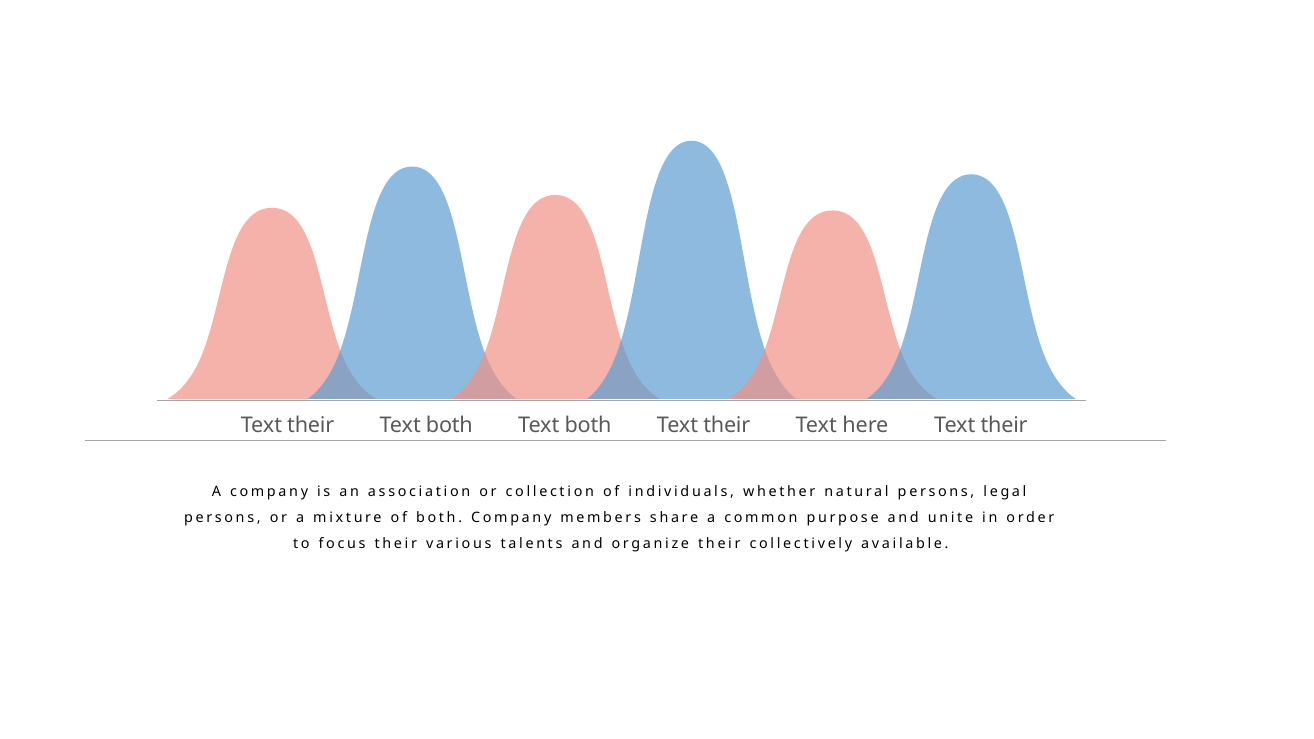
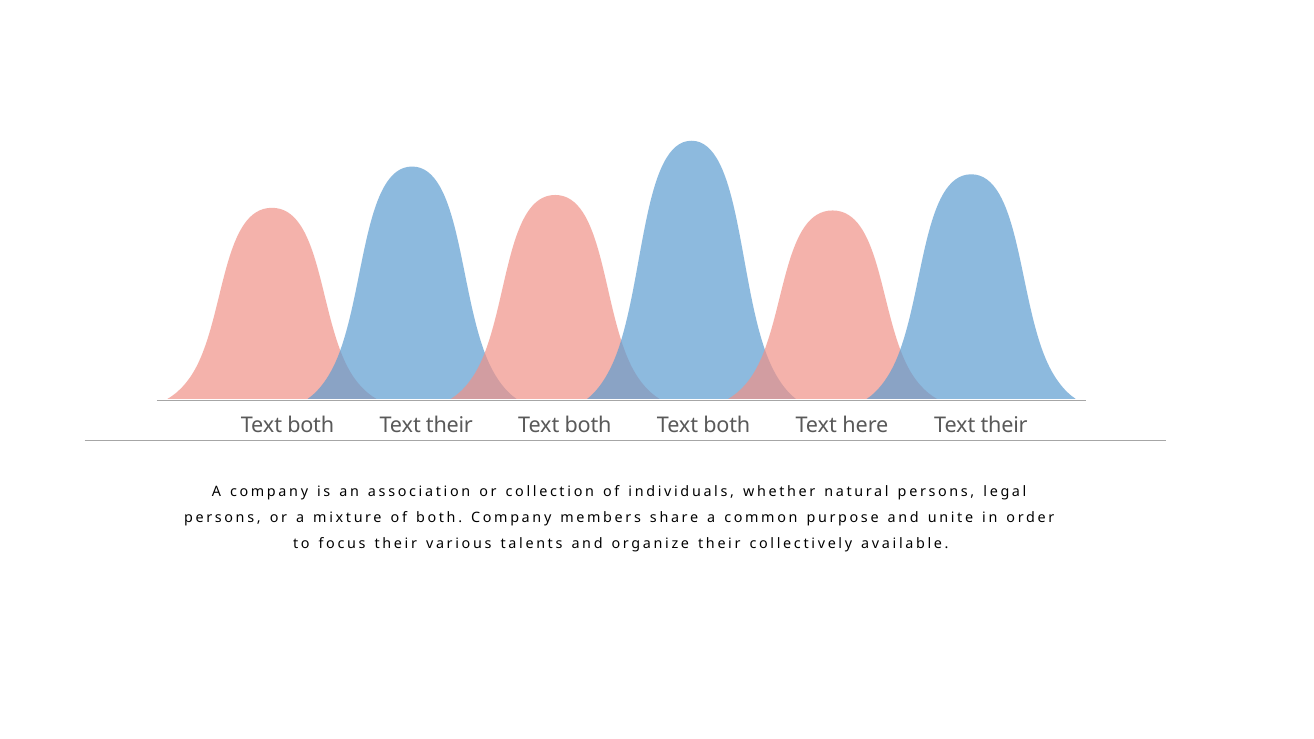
their: their -> both (311, 425)
both: both -> their (449, 425)
their: their -> both (727, 425)
